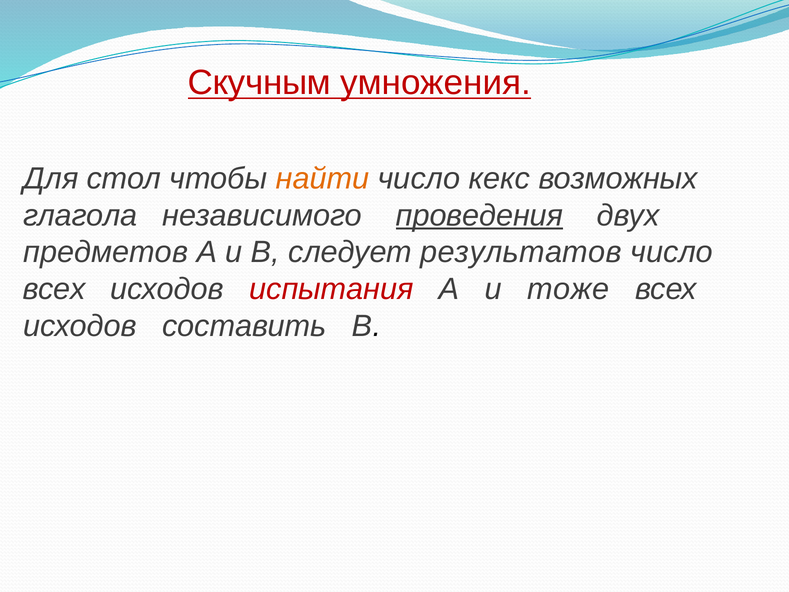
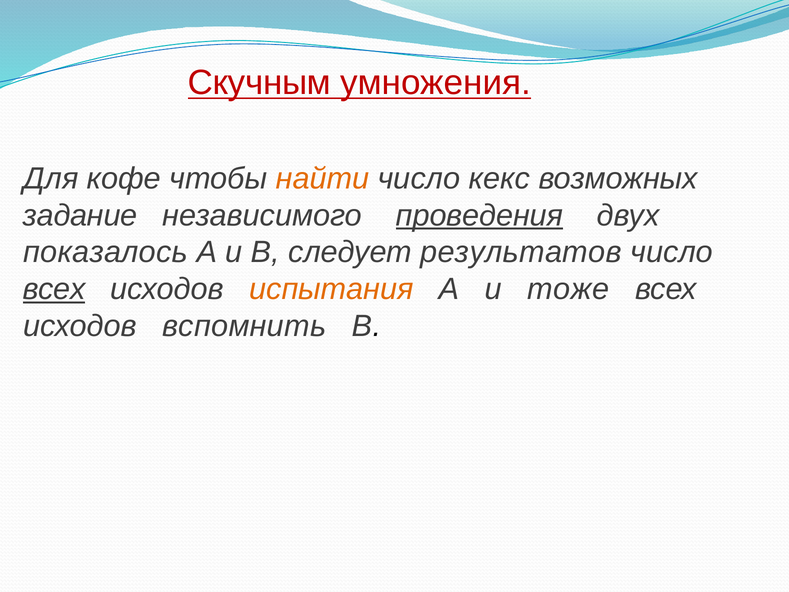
стол: стол -> кофе (124, 179)
глагола: глагола -> задание (80, 215)
предметов: предметов -> показалось (106, 252)
всех underline: none -> present (54, 289)
испытания colour: red -> orange (331, 289)
составить: составить -> вспомнить (244, 326)
